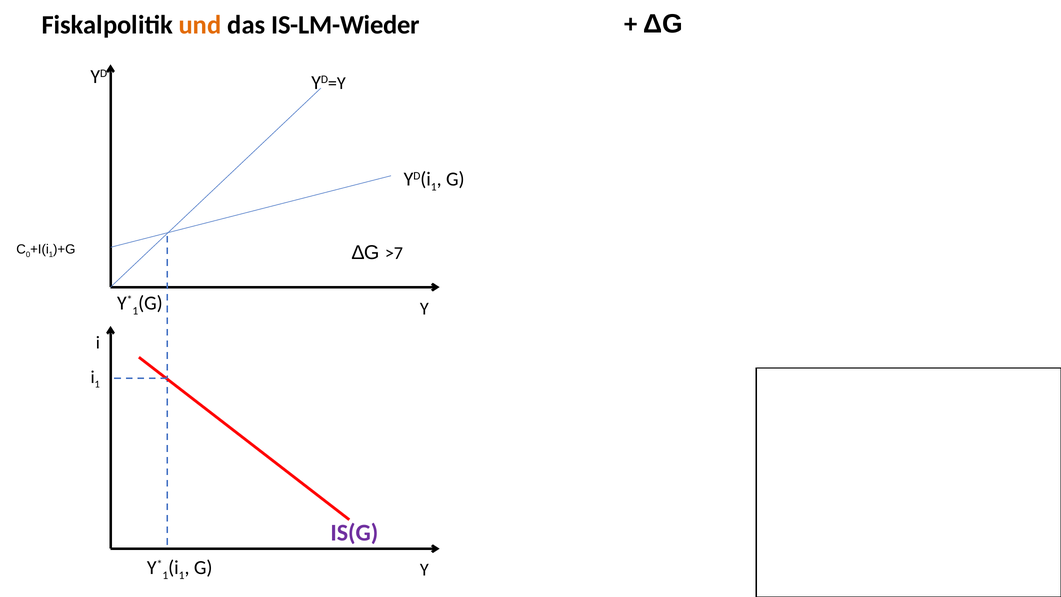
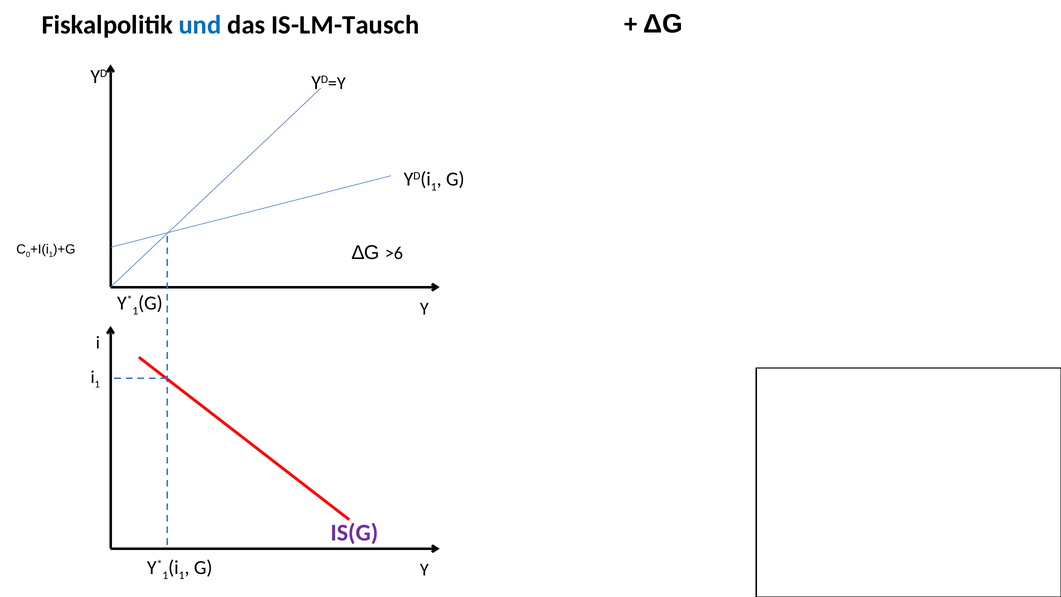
und colour: orange -> blue (200, 25)
IS-LM-Wieder: IS-LM-Wieder -> IS-LM-Tausch (345, 25)
>7: >7 -> >6 (394, 253)
